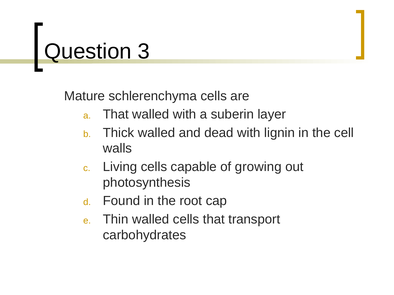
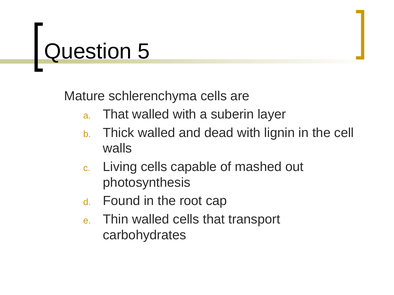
3: 3 -> 5 (144, 51)
growing: growing -> mashed (258, 167)
